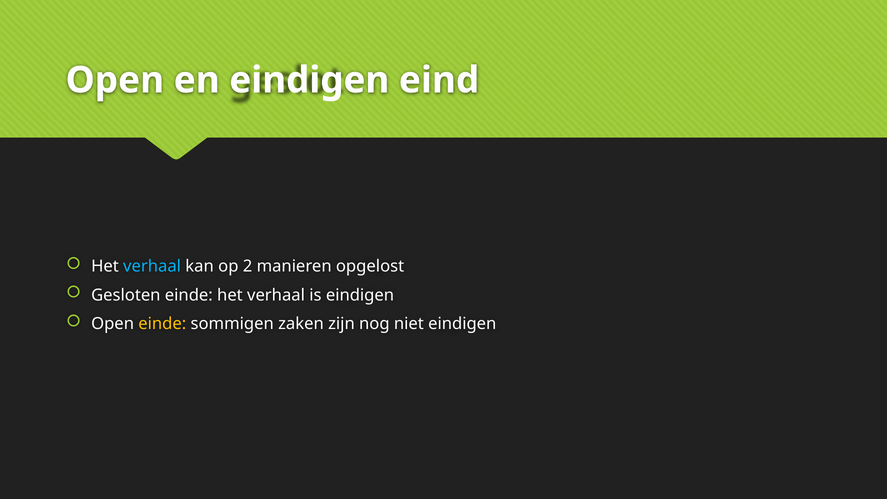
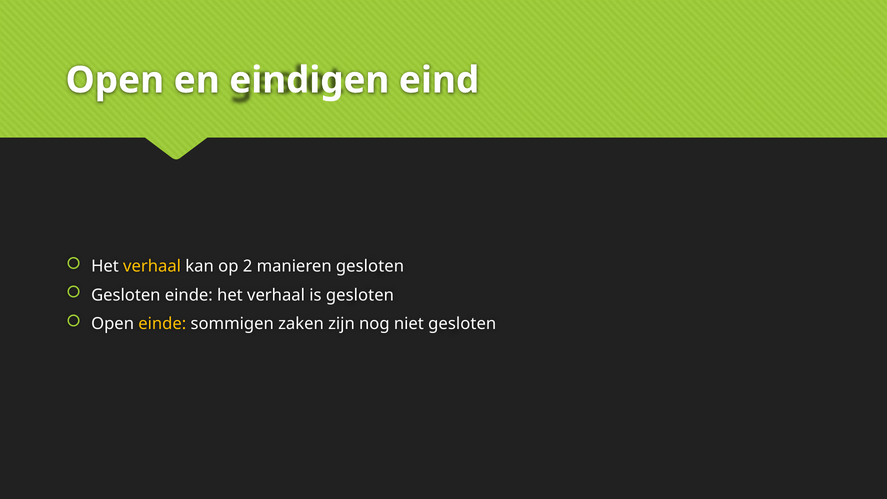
verhaal colour: light blue -> yellow (152, 266)
manieren opgelost: opgelost -> gesloten (370, 266)
is eindigen: eindigen -> gesloten (360, 295)
niet eindigen: eindigen -> gesloten (462, 324)
